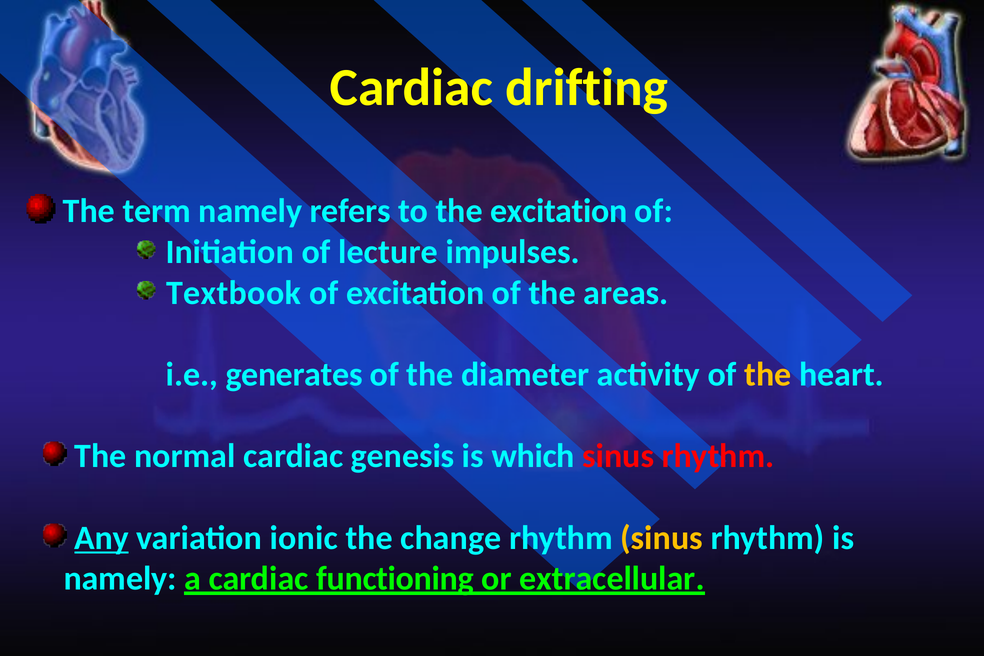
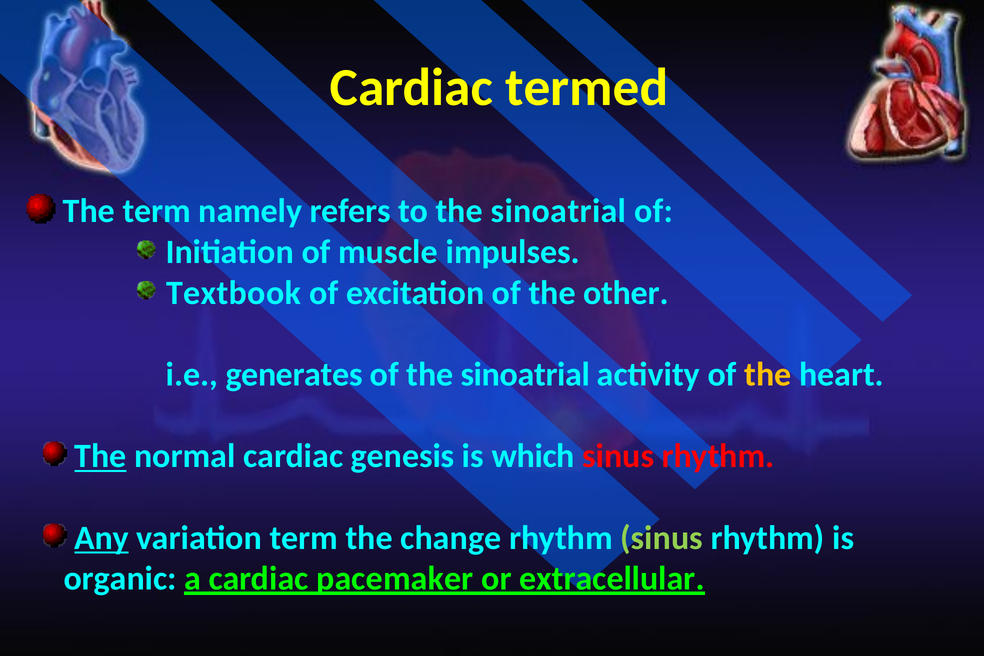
drifting: drifting -> termed (587, 88)
to the excitation: excitation -> sinoatrial (558, 211)
lecture: lecture -> muscle (388, 252)
areas: areas -> other (626, 293)
of the diameter: diameter -> sinoatrial (525, 374)
The underline: none -> present (101, 456)
variation ionic: ionic -> term (304, 538)
sinus colour: yellow -> light green (662, 538)
namely: namely -> organic (120, 579)
functioning: functioning -> pacemaker (395, 579)
